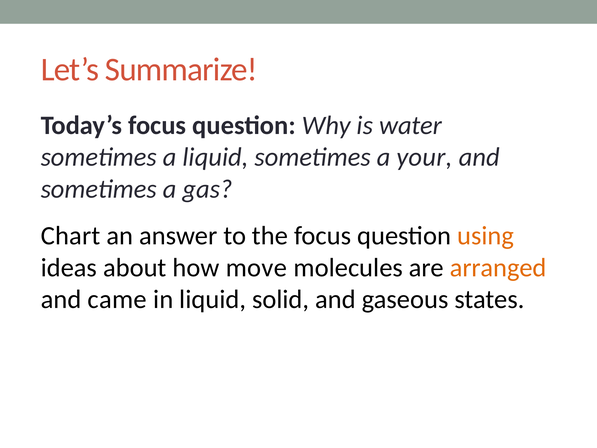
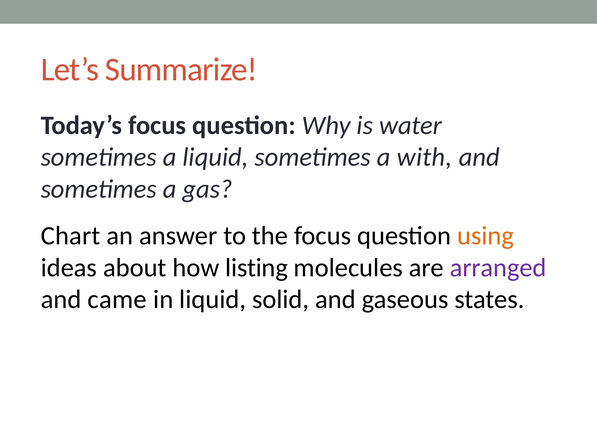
your: your -> with (424, 157)
move: move -> listing (257, 268)
arranged colour: orange -> purple (498, 268)
